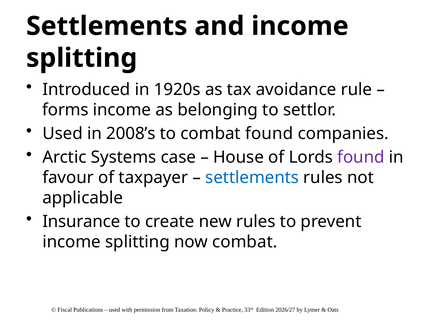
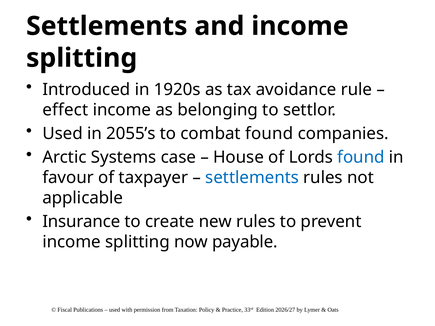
forms: forms -> effect (65, 110)
2008’s: 2008’s -> 2055’s (131, 134)
found colour: purple -> blue (361, 157)
now combat: combat -> payable (245, 242)
